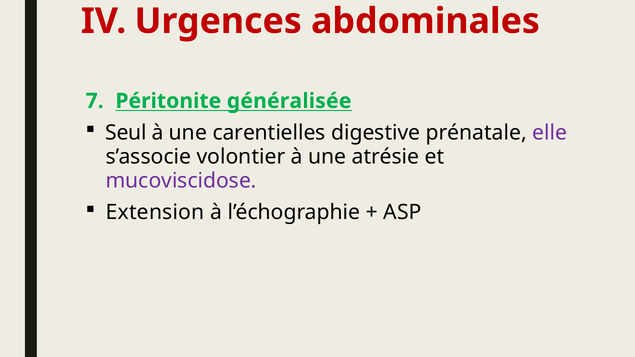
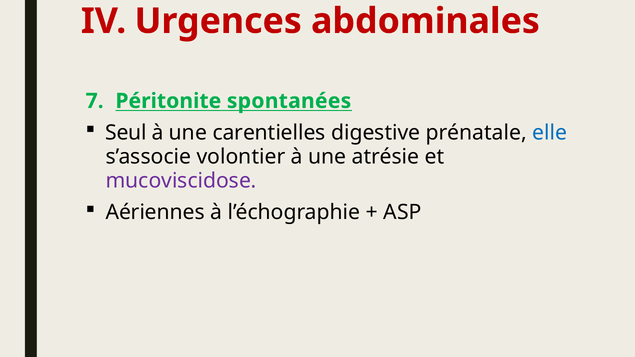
généralisée: généralisée -> spontanées (289, 101)
elle colour: purple -> blue (550, 133)
Extension: Extension -> Aériennes (155, 213)
